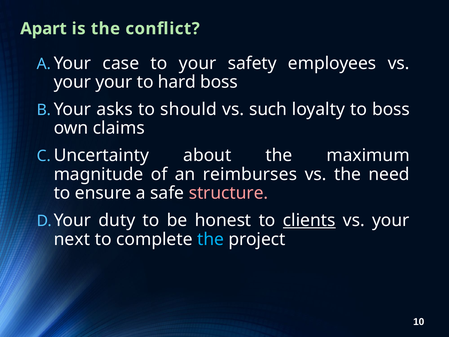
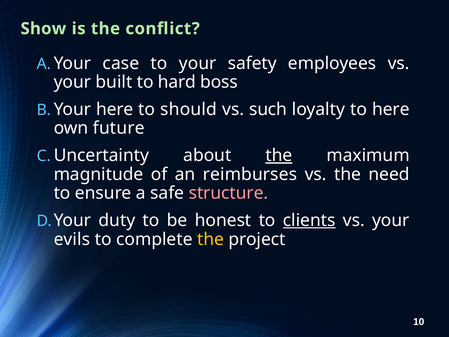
Apart: Apart -> Show (43, 29)
your your: your -> built (114, 82)
asks: asks -> here (115, 109)
to boss: boss -> here (391, 109)
claims: claims -> future (119, 128)
the underline: none -> present (279, 155)
next: next -> evils (72, 239)
the colour: light blue -> yellow (211, 239)
